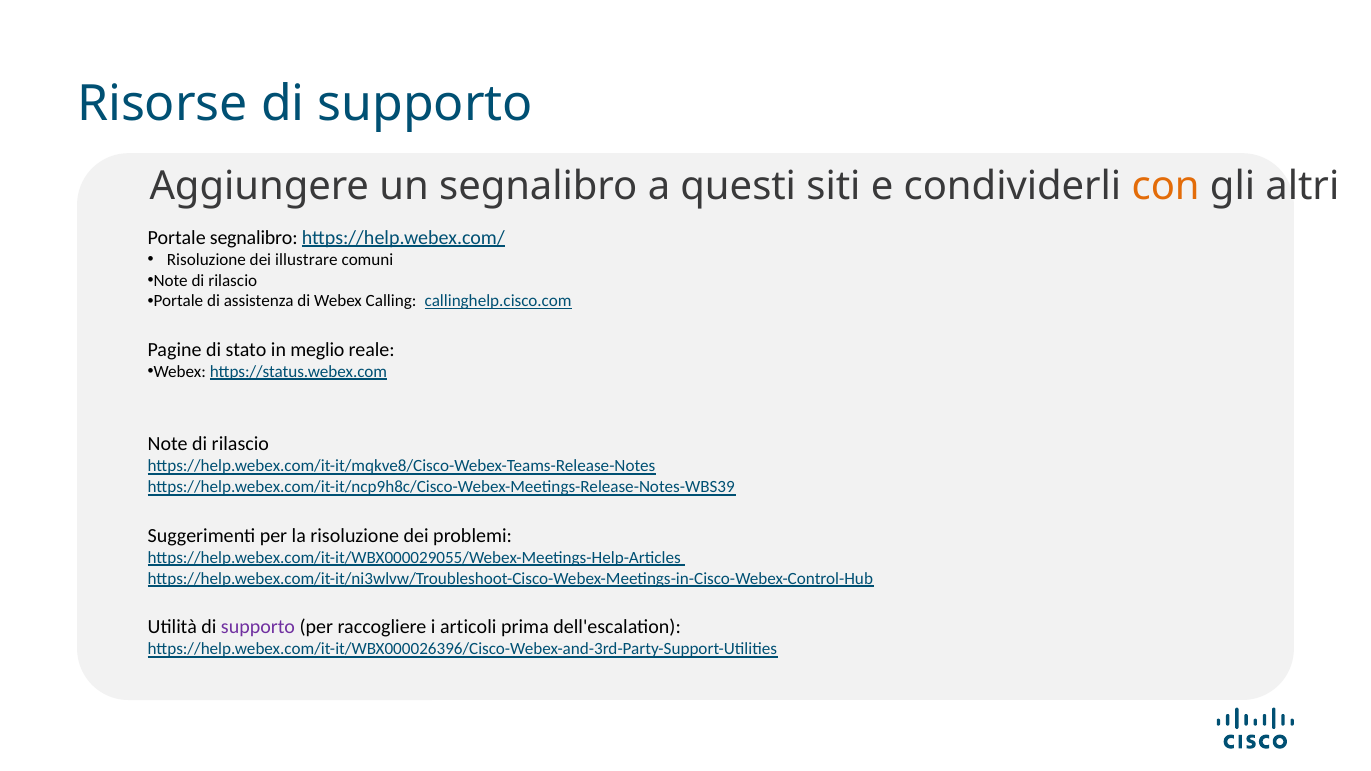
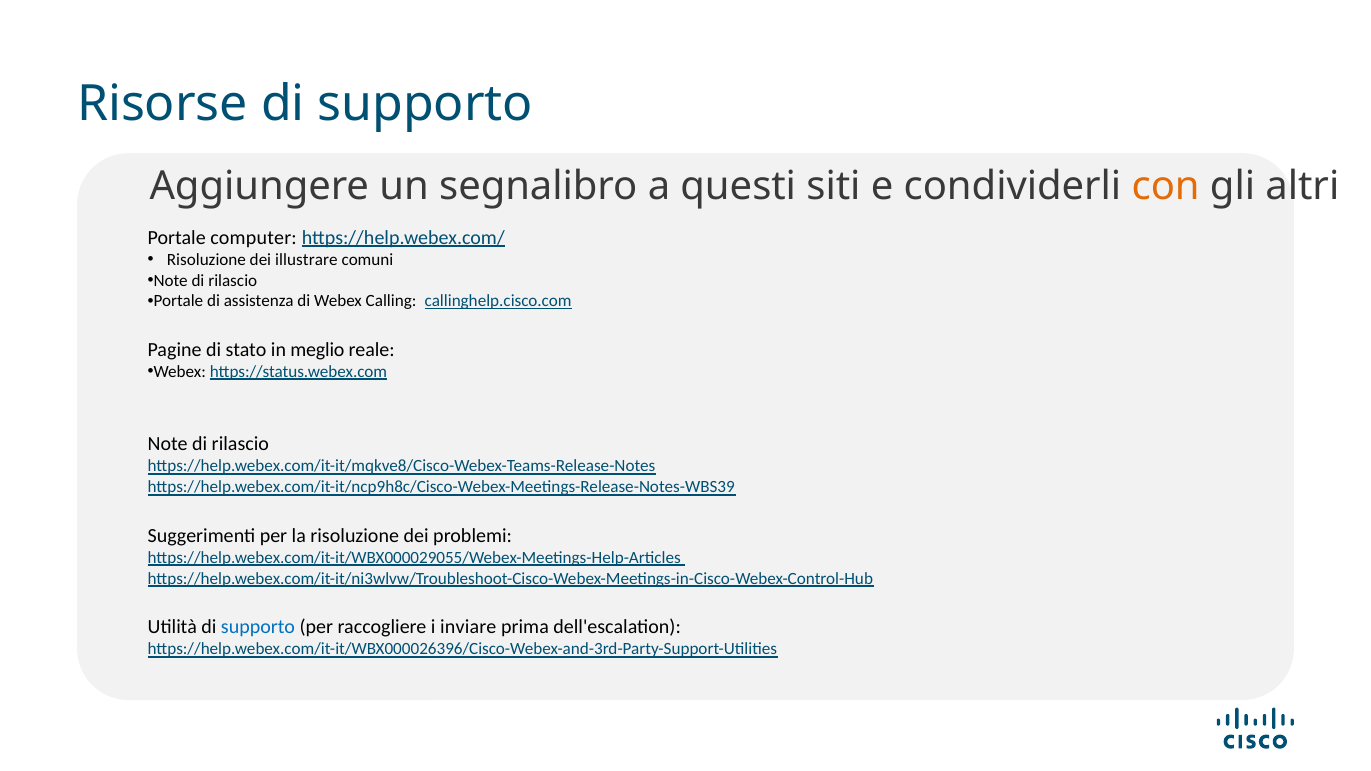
Portale segnalibro: segnalibro -> computer (254, 238)
supporto colour: purple -> blue (258, 627)
articoli: articoli -> inviare (468, 627)
